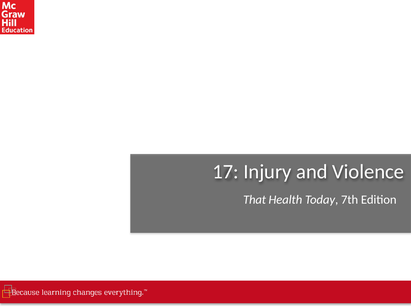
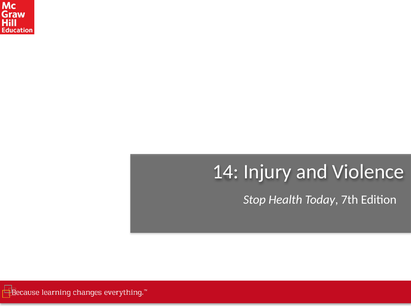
17: 17 -> 14 (226, 172)
That: That -> Stop (255, 200)
